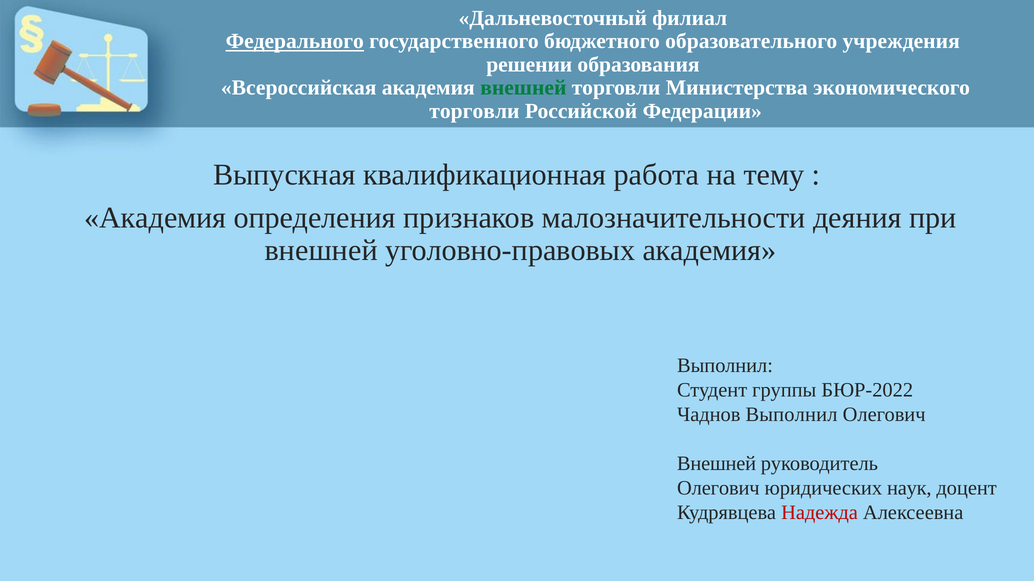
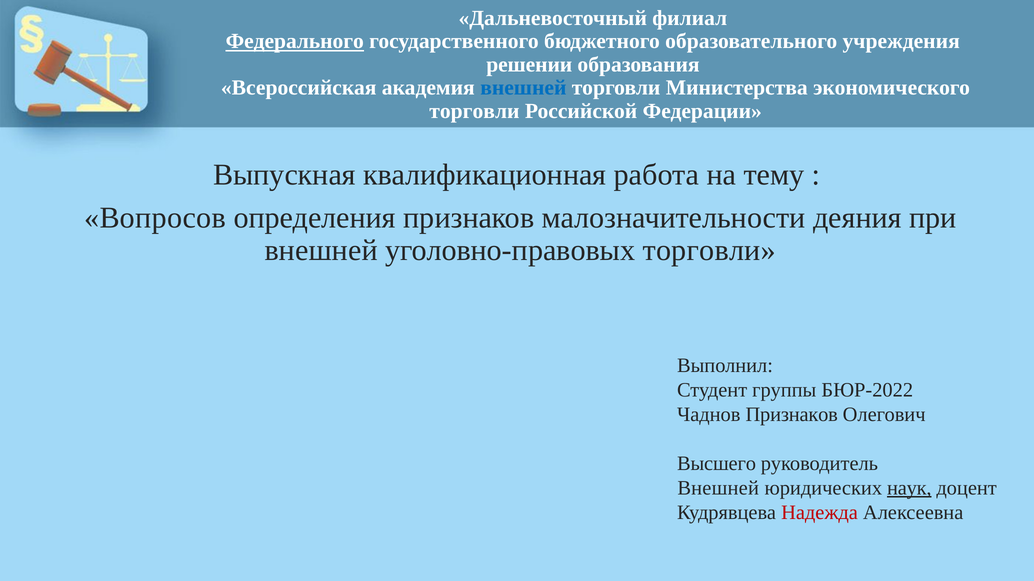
внешней colour: green -> blue (523, 88)
Академия: Академия -> Вопросов (155, 218)
уголовно-правовых академия: академия -> торговли (709, 251)
Чаднов Выполнил: Выполнил -> Признаков (792, 415)
Внешней: Внешней -> Высшего (717, 464)
Олегович: Олегович -> Внешней (718, 488)
наук underline: none -> present (909, 488)
